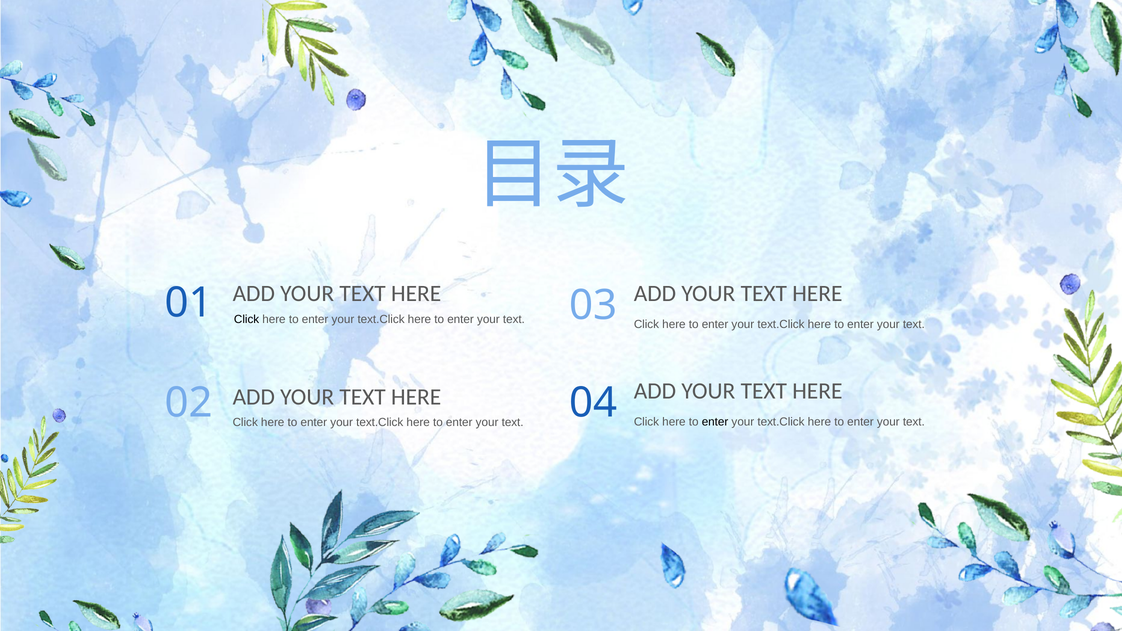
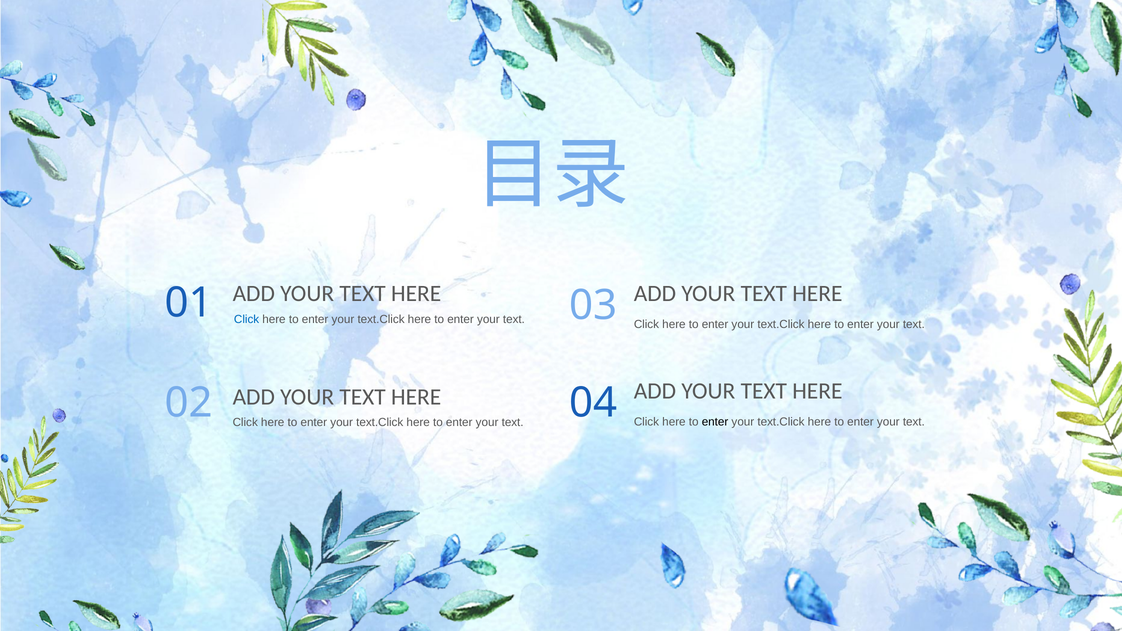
Click colour: black -> blue (247, 319)
